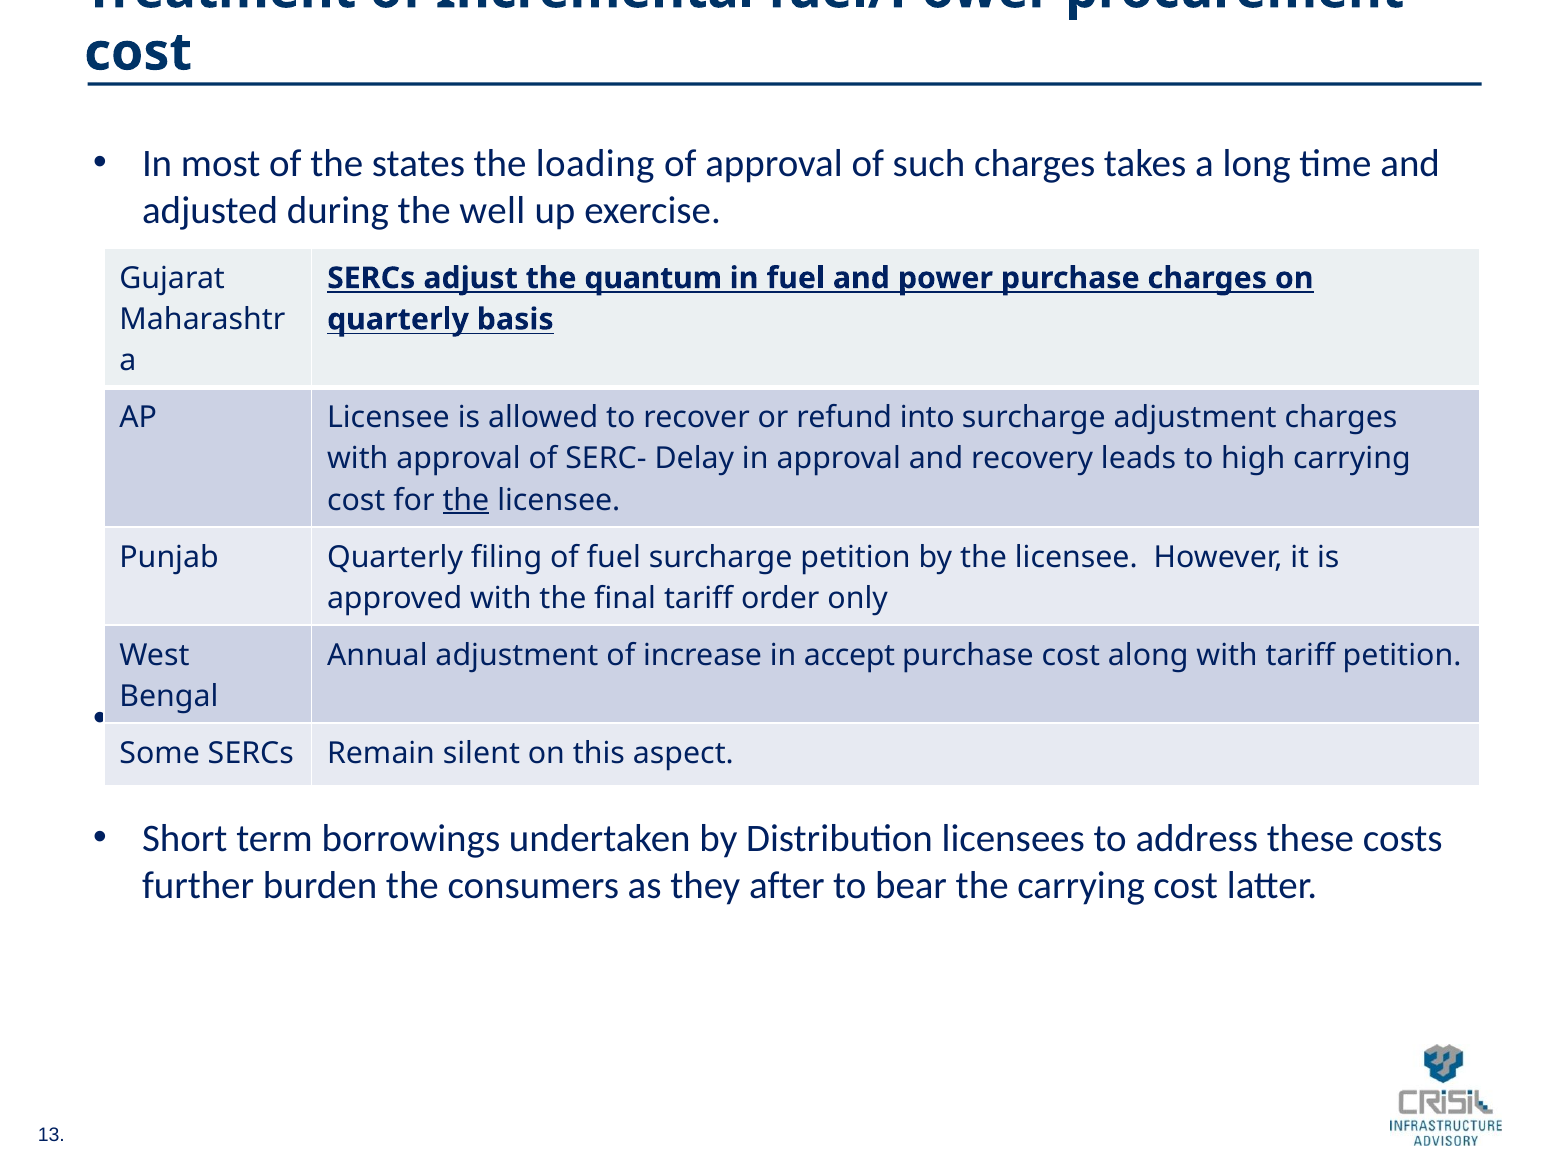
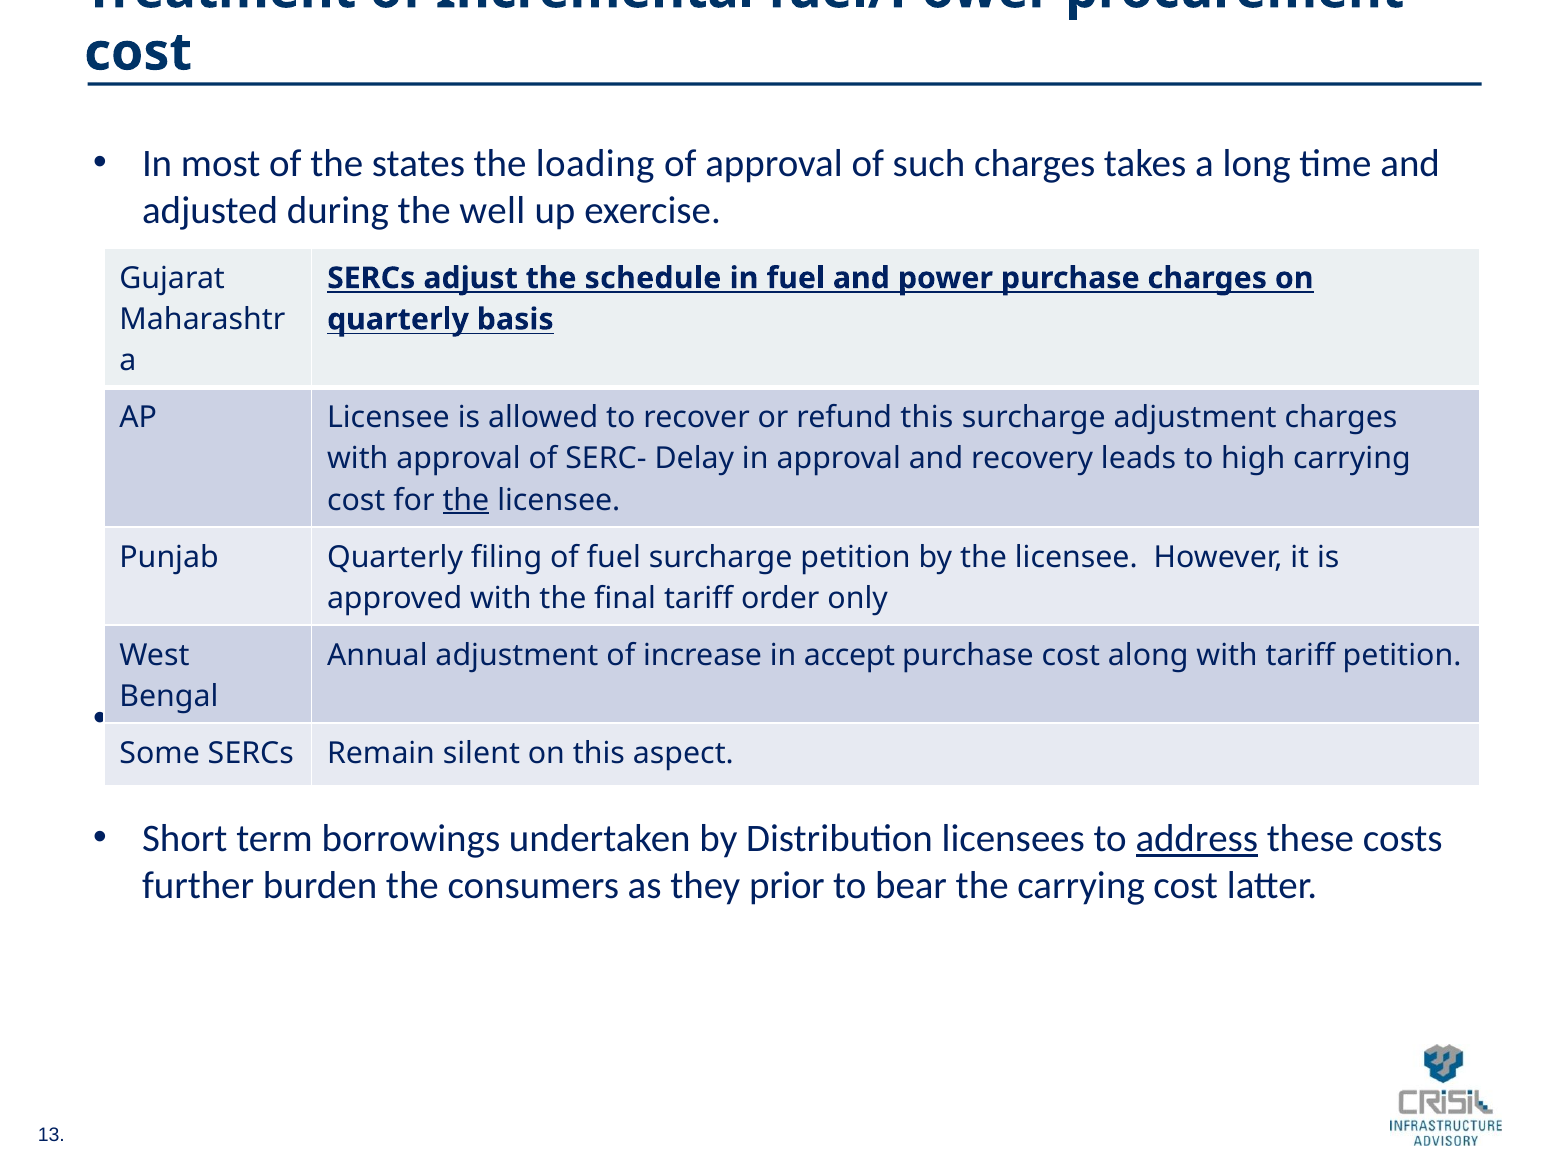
quantum: quantum -> schedule (653, 278)
refund into: into -> this (927, 418)
address underline: none -> present (1197, 839)
after: after -> prior (787, 886)
